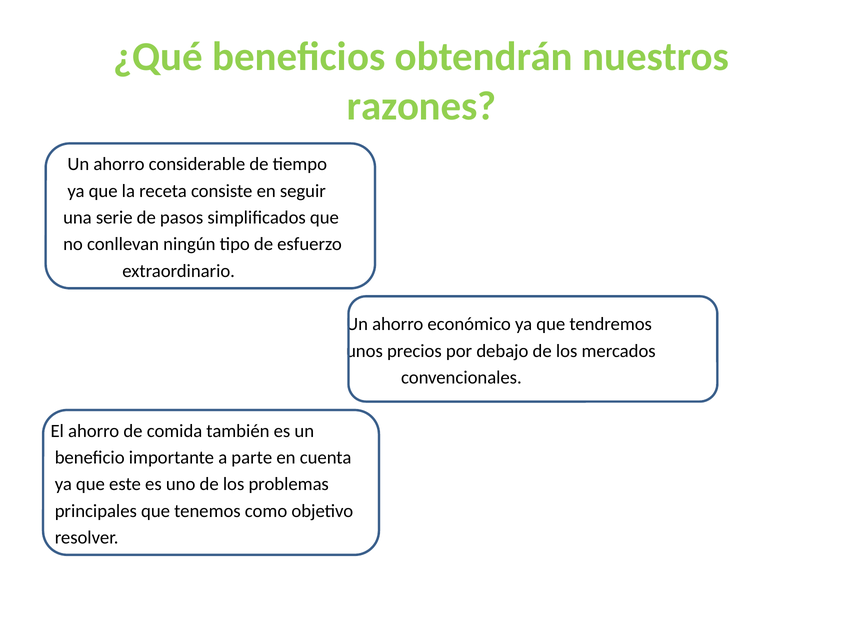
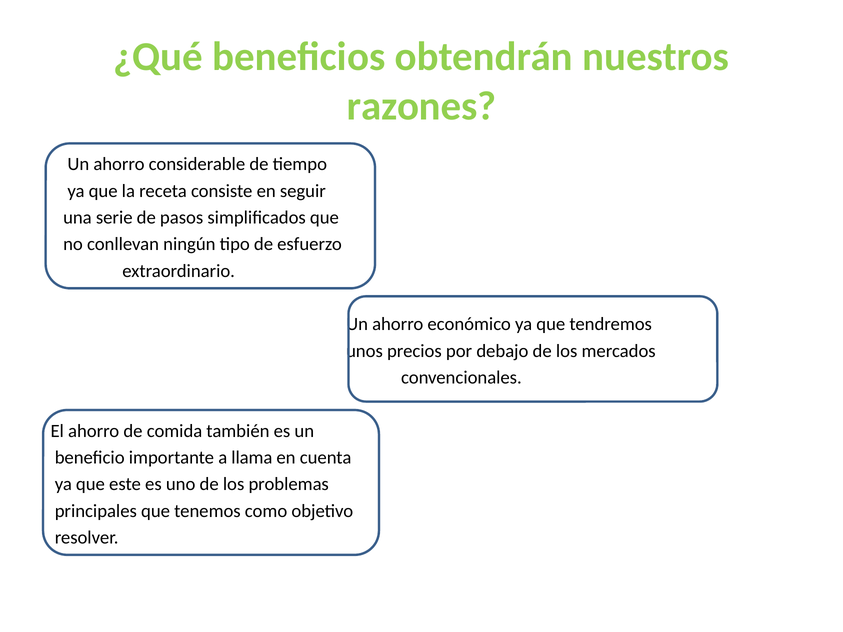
parte: parte -> llama (252, 458)
